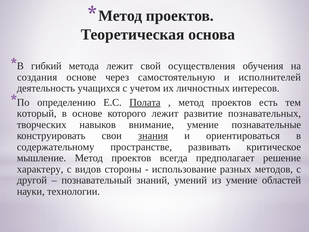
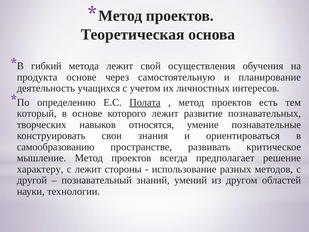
создания: создания -> продукта (37, 77)
исполнителей: исполнителей -> планирование (270, 77)
внимание: внимание -> относятся (151, 125)
знания underline: present -> none (153, 136)
содержательному: содержательному -> самообразованию (56, 147)
с видов: видов -> лежит (88, 169)
из умение: умение -> другом (242, 180)
